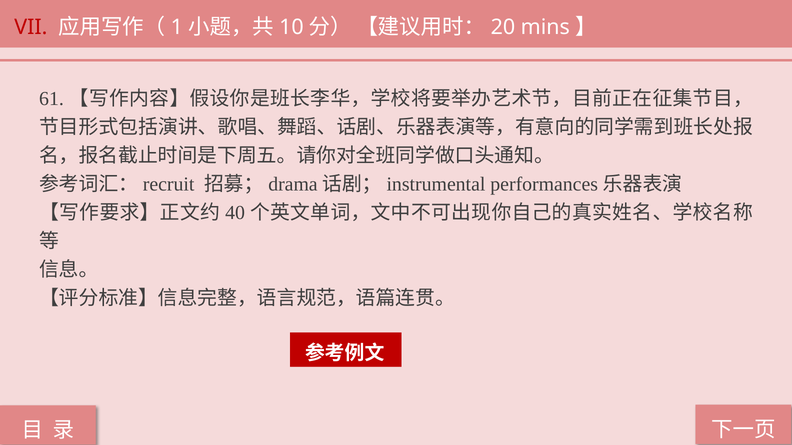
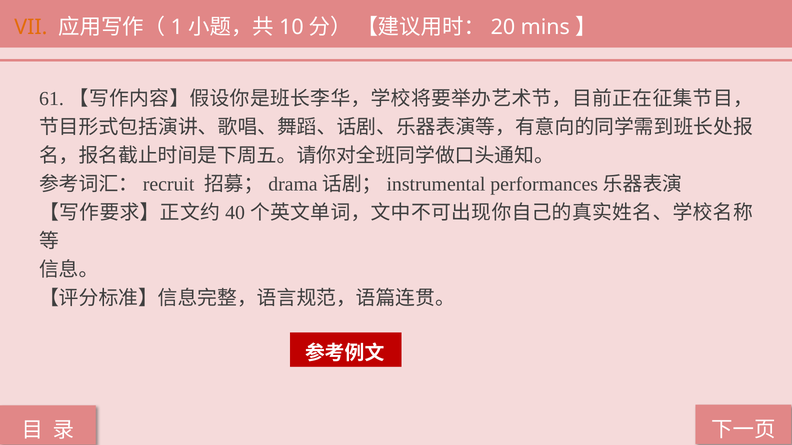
VII colour: red -> orange (31, 27)
